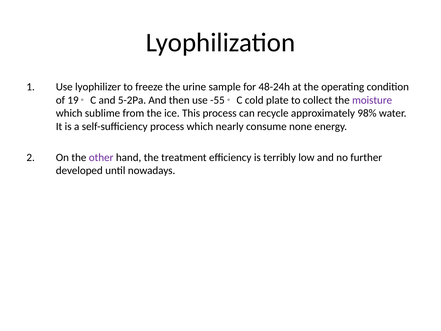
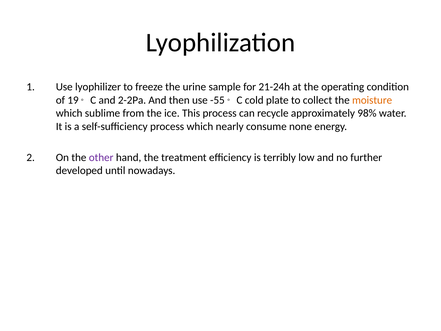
48-24h: 48-24h -> 21-24h (274, 87)
5-2Pa: 5-2Pa -> 2-2Pa (132, 100)
moisture colour: purple -> orange (372, 100)
